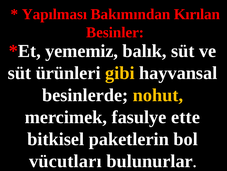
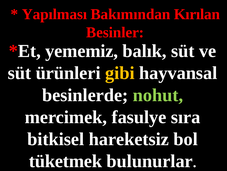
nohut colour: yellow -> light green (158, 95)
ette: ette -> sıra (186, 117)
paketlerin: paketlerin -> hareketsiz (129, 139)
vücutları: vücutları -> tüketmek (65, 161)
